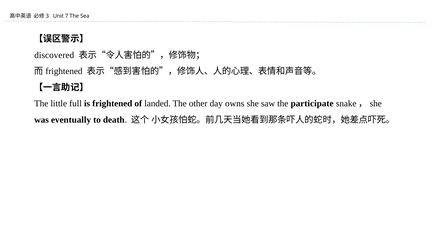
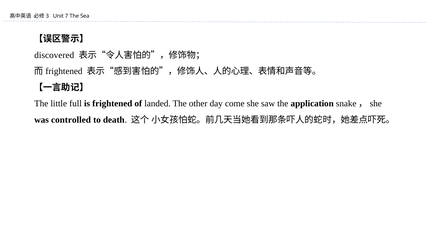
owns: owns -> come (235, 104)
participate: participate -> application (312, 104)
eventually: eventually -> controlled (71, 120)
